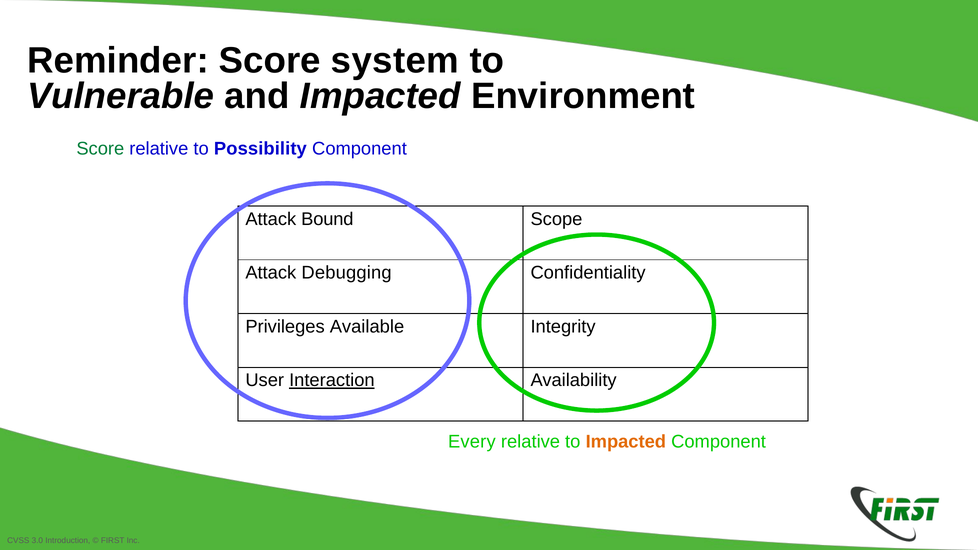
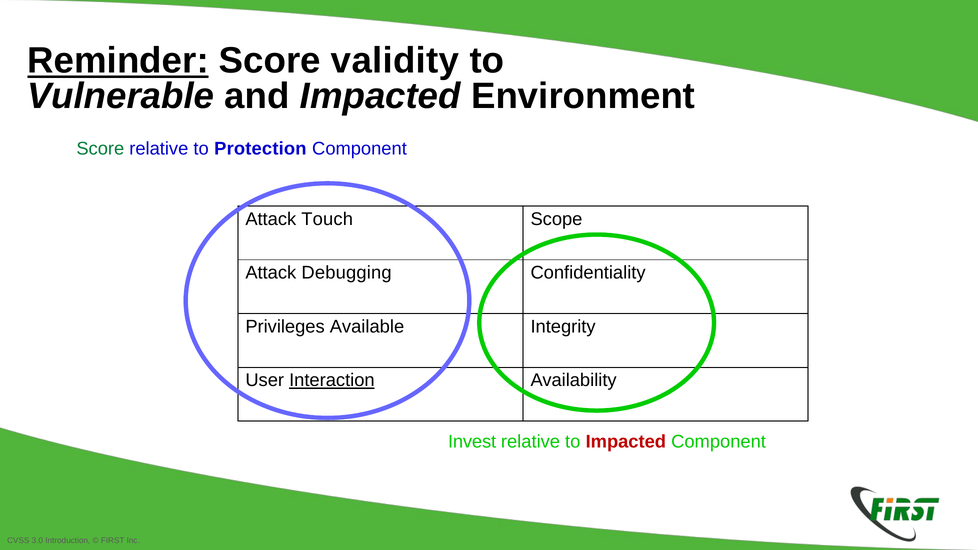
Reminder underline: none -> present (118, 61)
system: system -> validity (395, 61)
Possibility: Possibility -> Protection (260, 149)
Bound: Bound -> Touch (327, 219)
Every: Every -> Invest (472, 442)
Impacted colour: orange -> red (626, 442)
